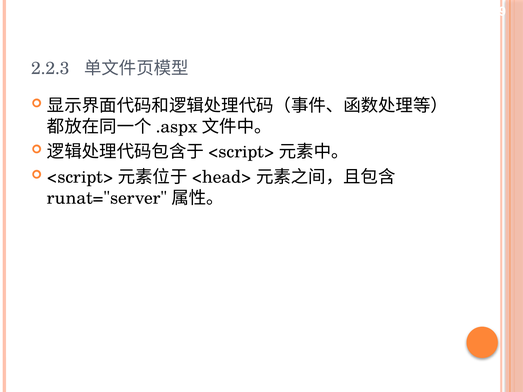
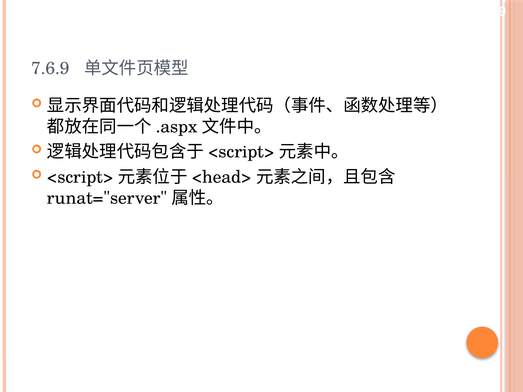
2.2.3: 2.2.3 -> 7.6.9 (50, 68)
